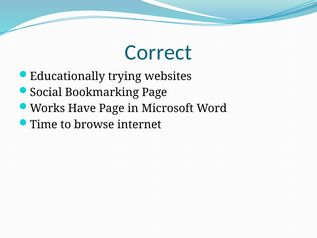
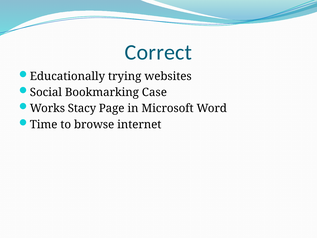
Bookmarking Page: Page -> Case (154, 92)
Have: Have -> Stacy (82, 108)
